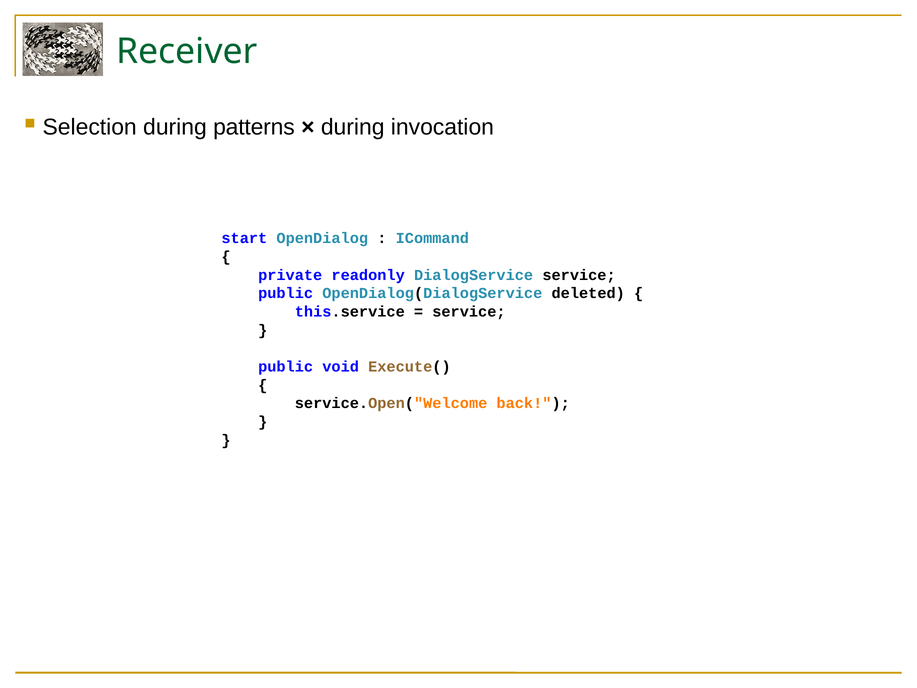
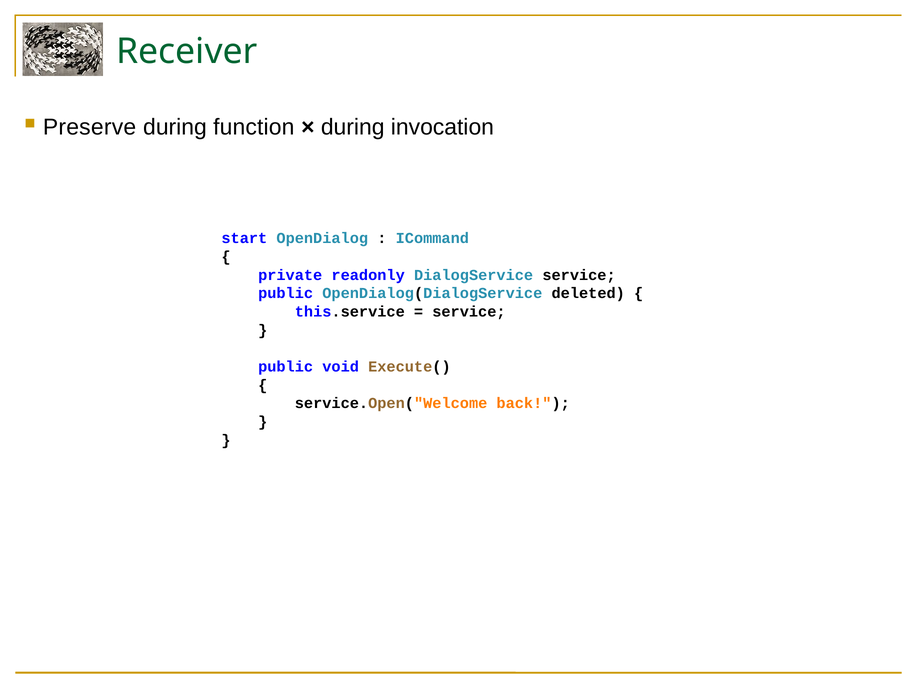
Selection: Selection -> Preserve (90, 127)
patterns: patterns -> function (254, 127)
